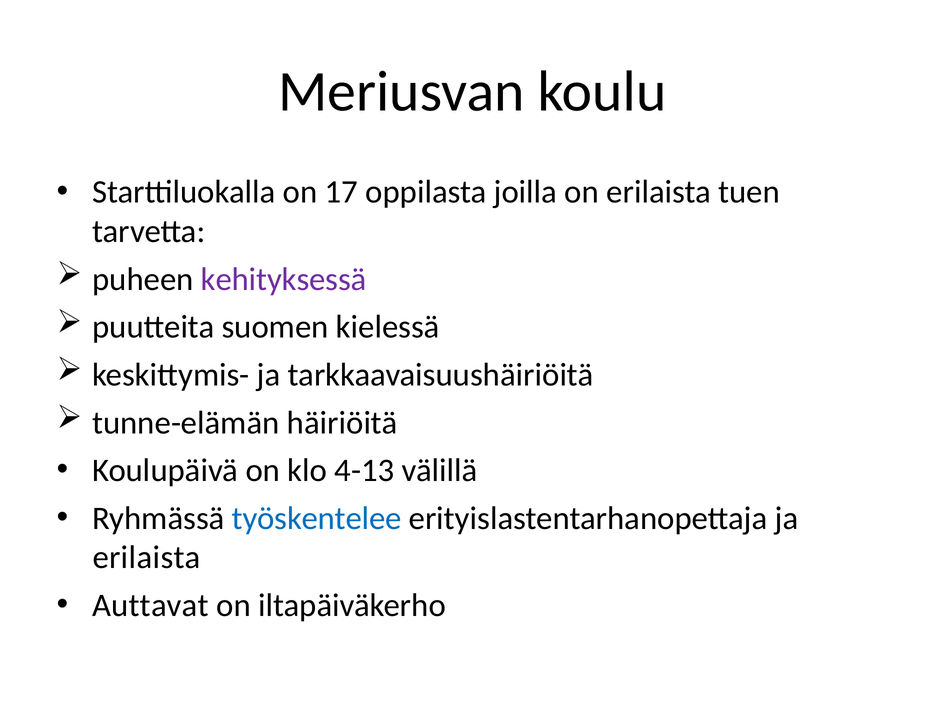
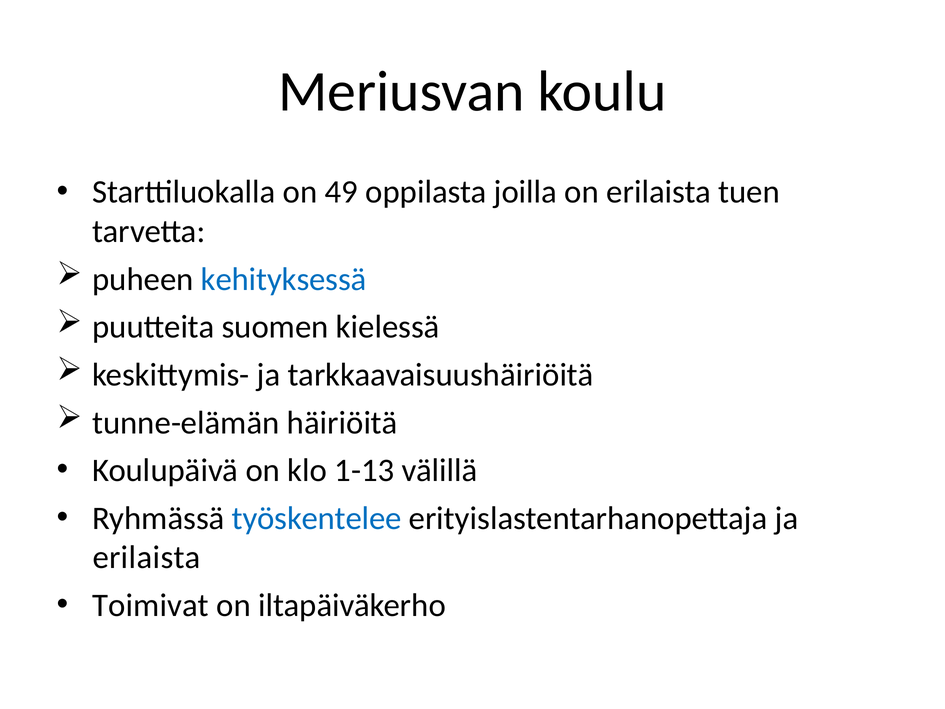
17: 17 -> 49 (341, 192)
kehityksessä colour: purple -> blue (284, 279)
4-13: 4-13 -> 1-13 (364, 470)
Auttavat: Auttavat -> Toimivat (150, 605)
